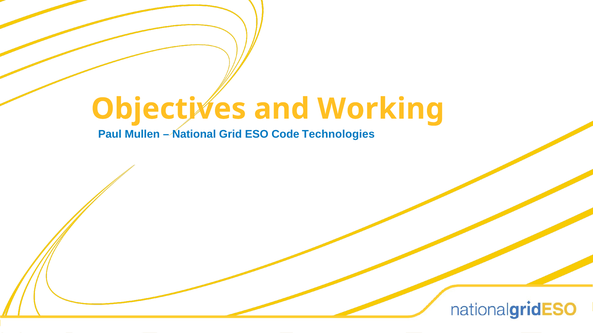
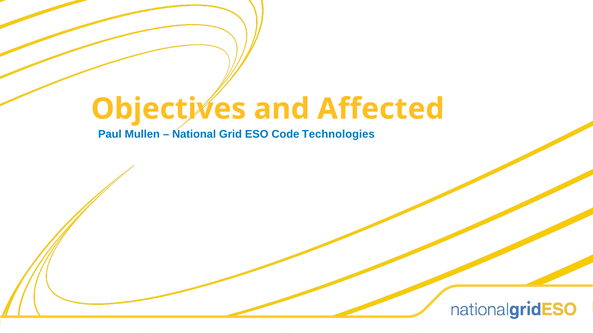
Working: Working -> Affected (381, 109)
